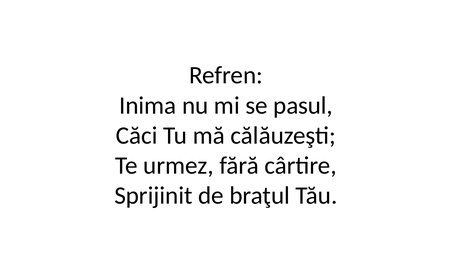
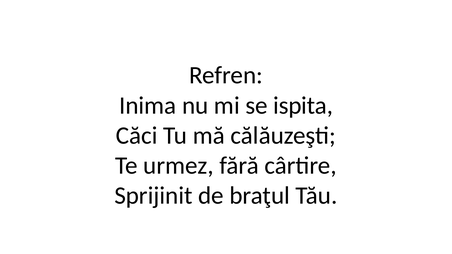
pasul: pasul -> ispita (303, 106)
